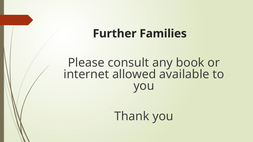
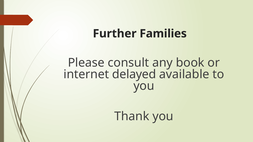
allowed: allowed -> delayed (134, 75)
